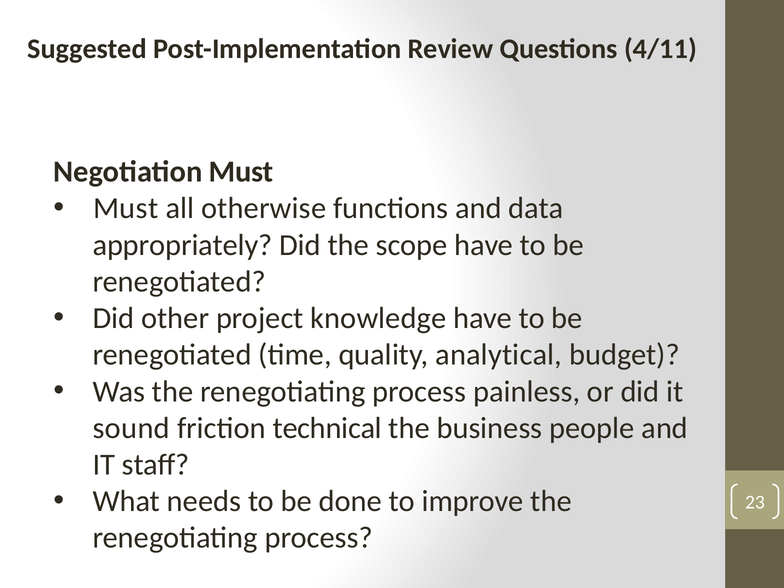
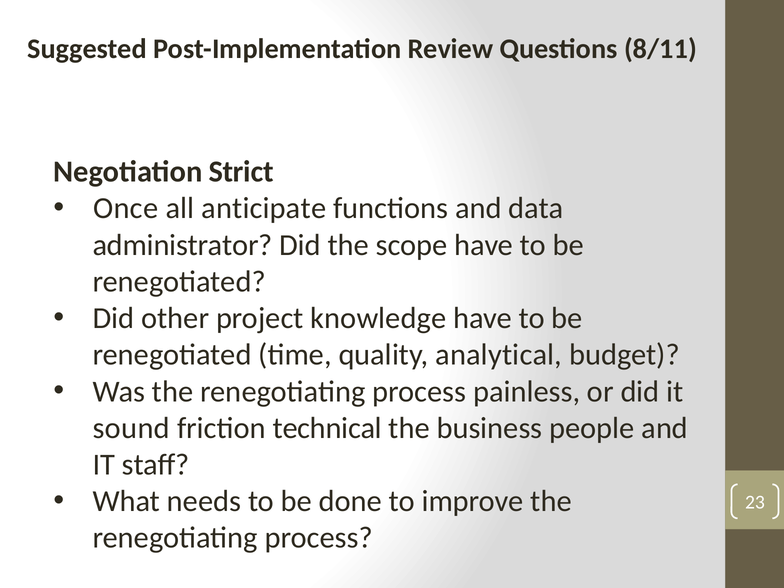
4/11: 4/11 -> 8/11 (661, 49)
Negotiation Must: Must -> Strict (241, 172)
Must: Must -> Once (126, 208)
otherwise: otherwise -> anticipate (264, 208)
appropriately: appropriately -> administrator (183, 245)
